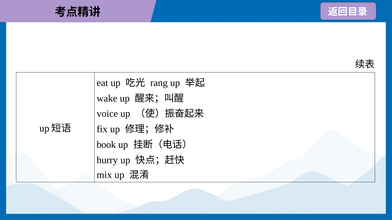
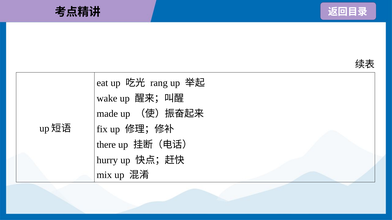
voice: voice -> made (107, 114)
book: book -> there (106, 145)
